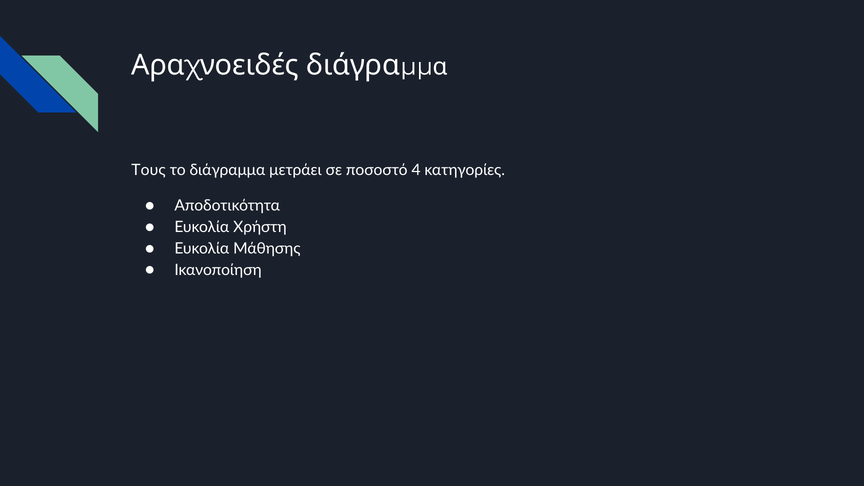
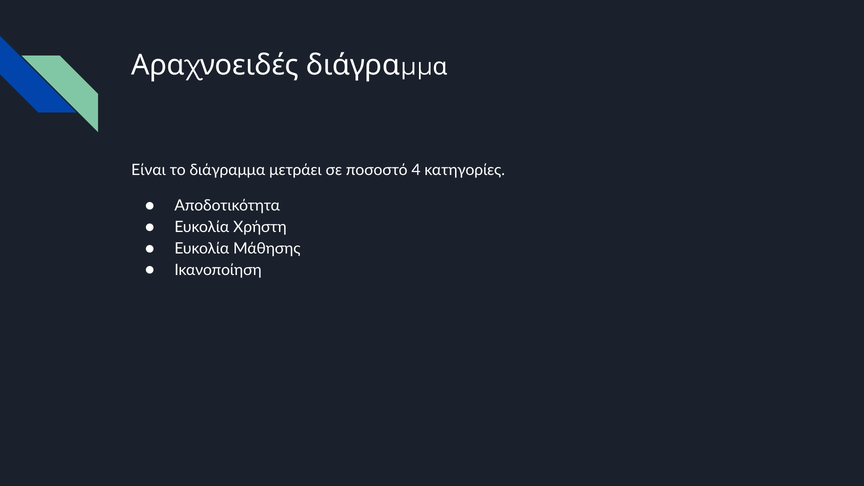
Τους: Τους -> Είναι (149, 170)
